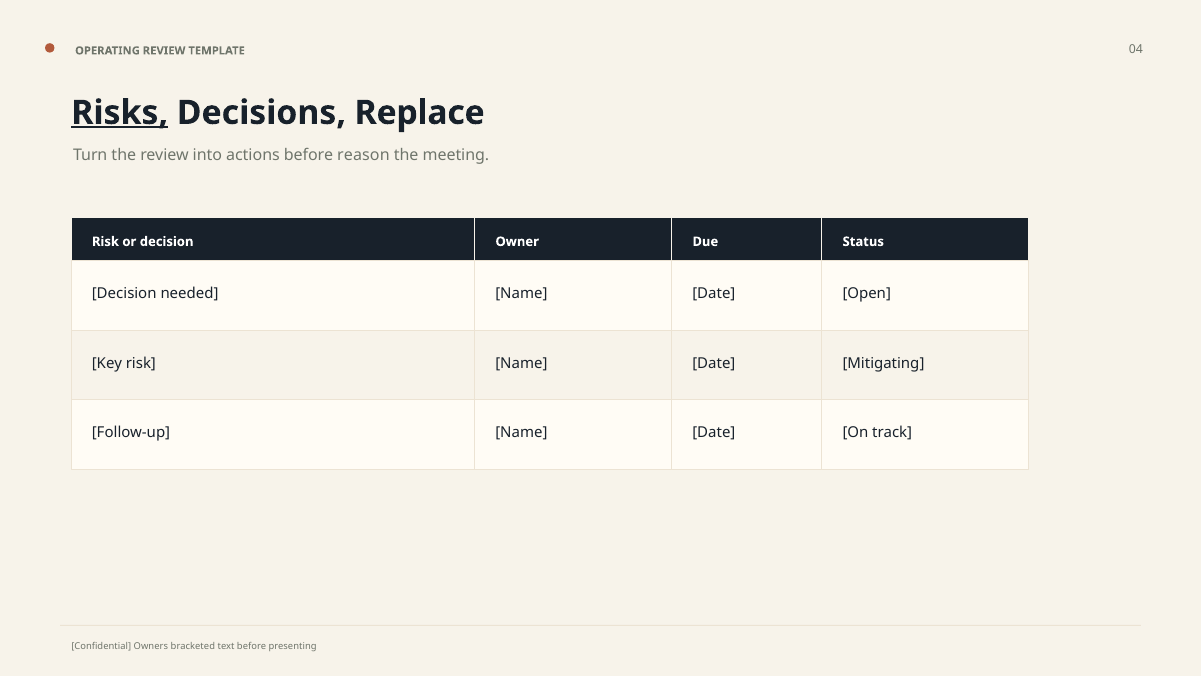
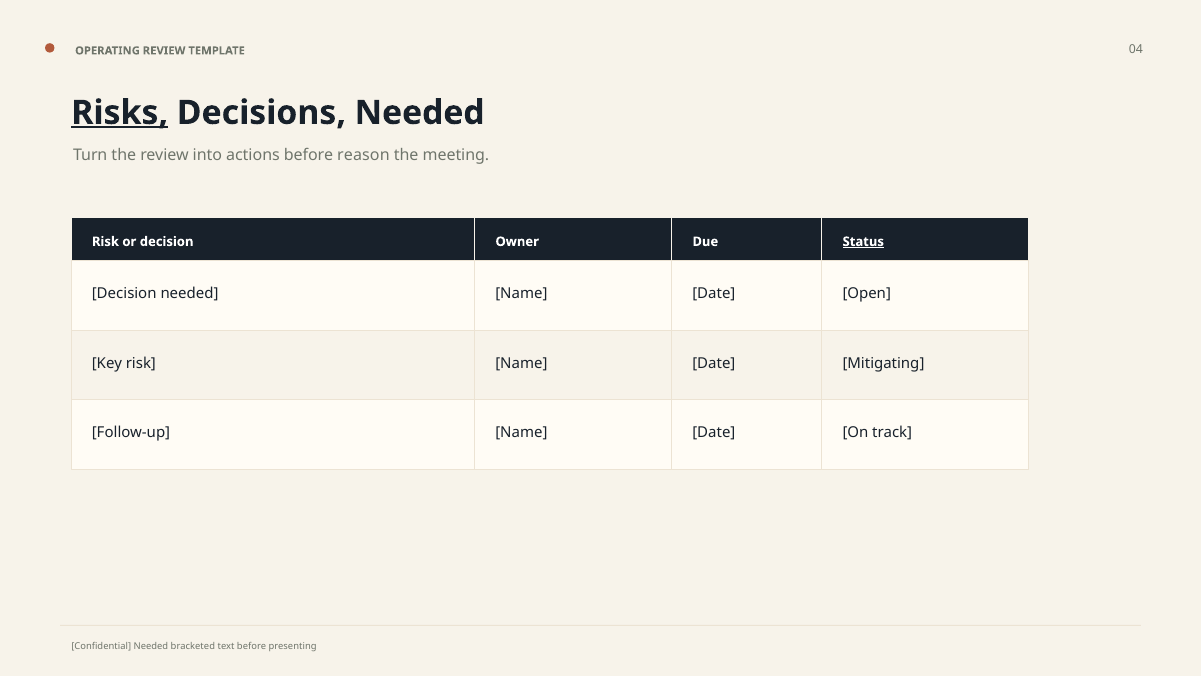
Decisions Replace: Replace -> Needed (420, 113)
Status underline: none -> present (863, 241)
Confidential Owners: Owners -> Needed (151, 646)
